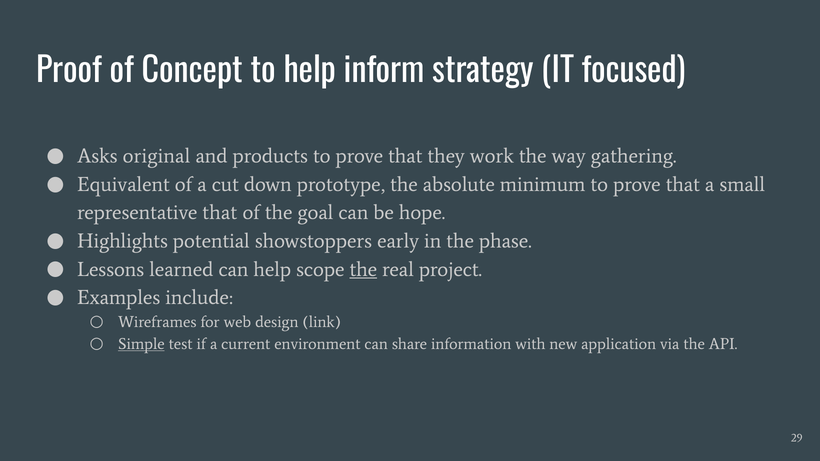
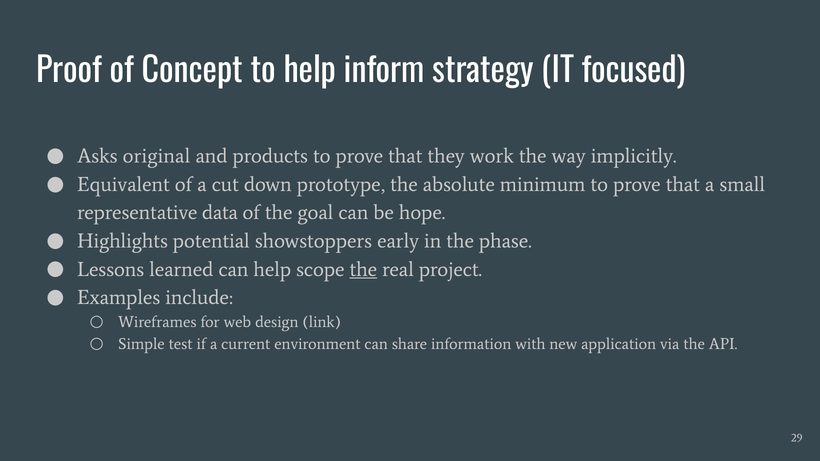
gathering: gathering -> implicitly (634, 156)
representative that: that -> data (220, 213)
Simple underline: present -> none (141, 344)
